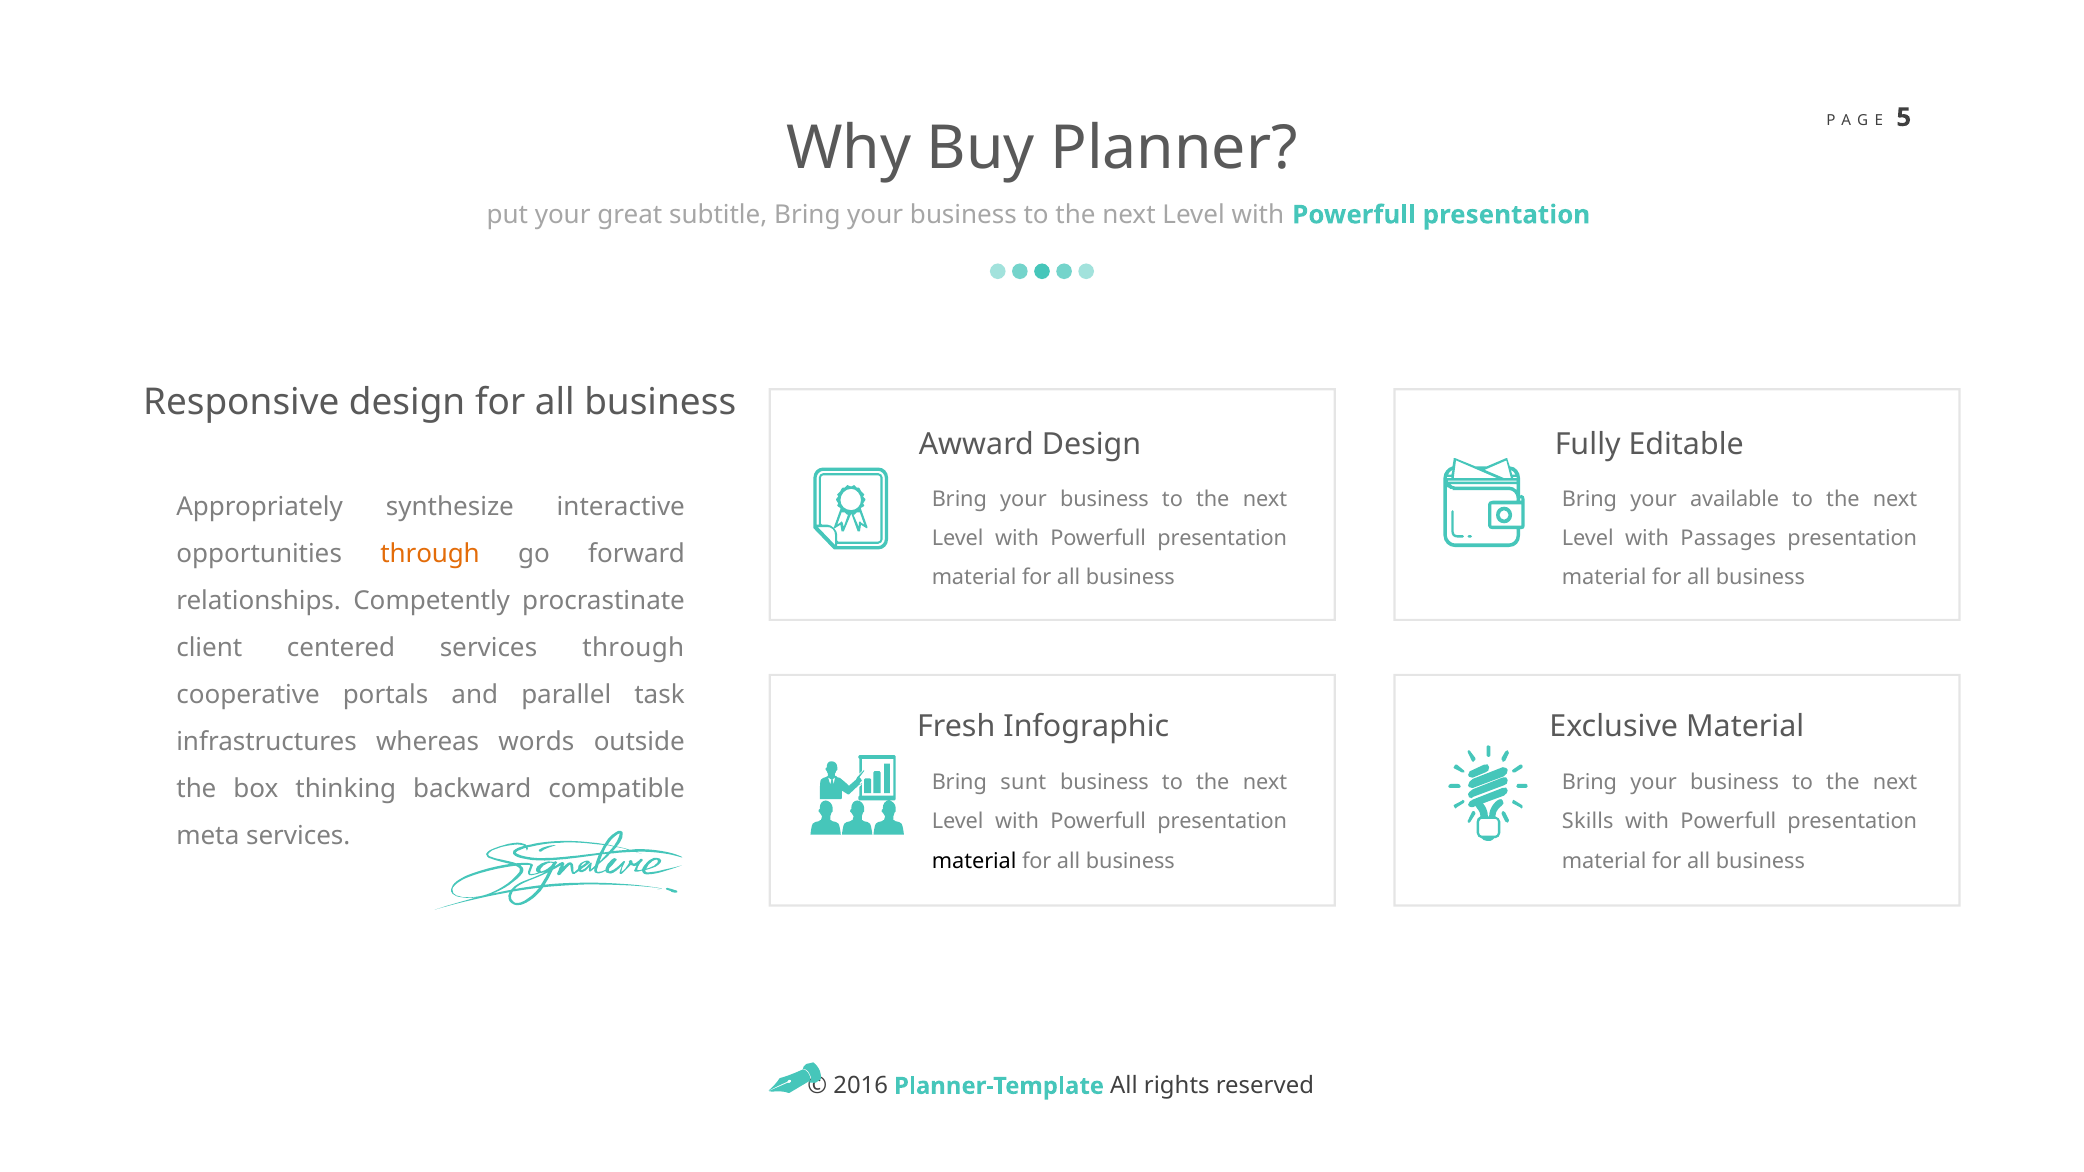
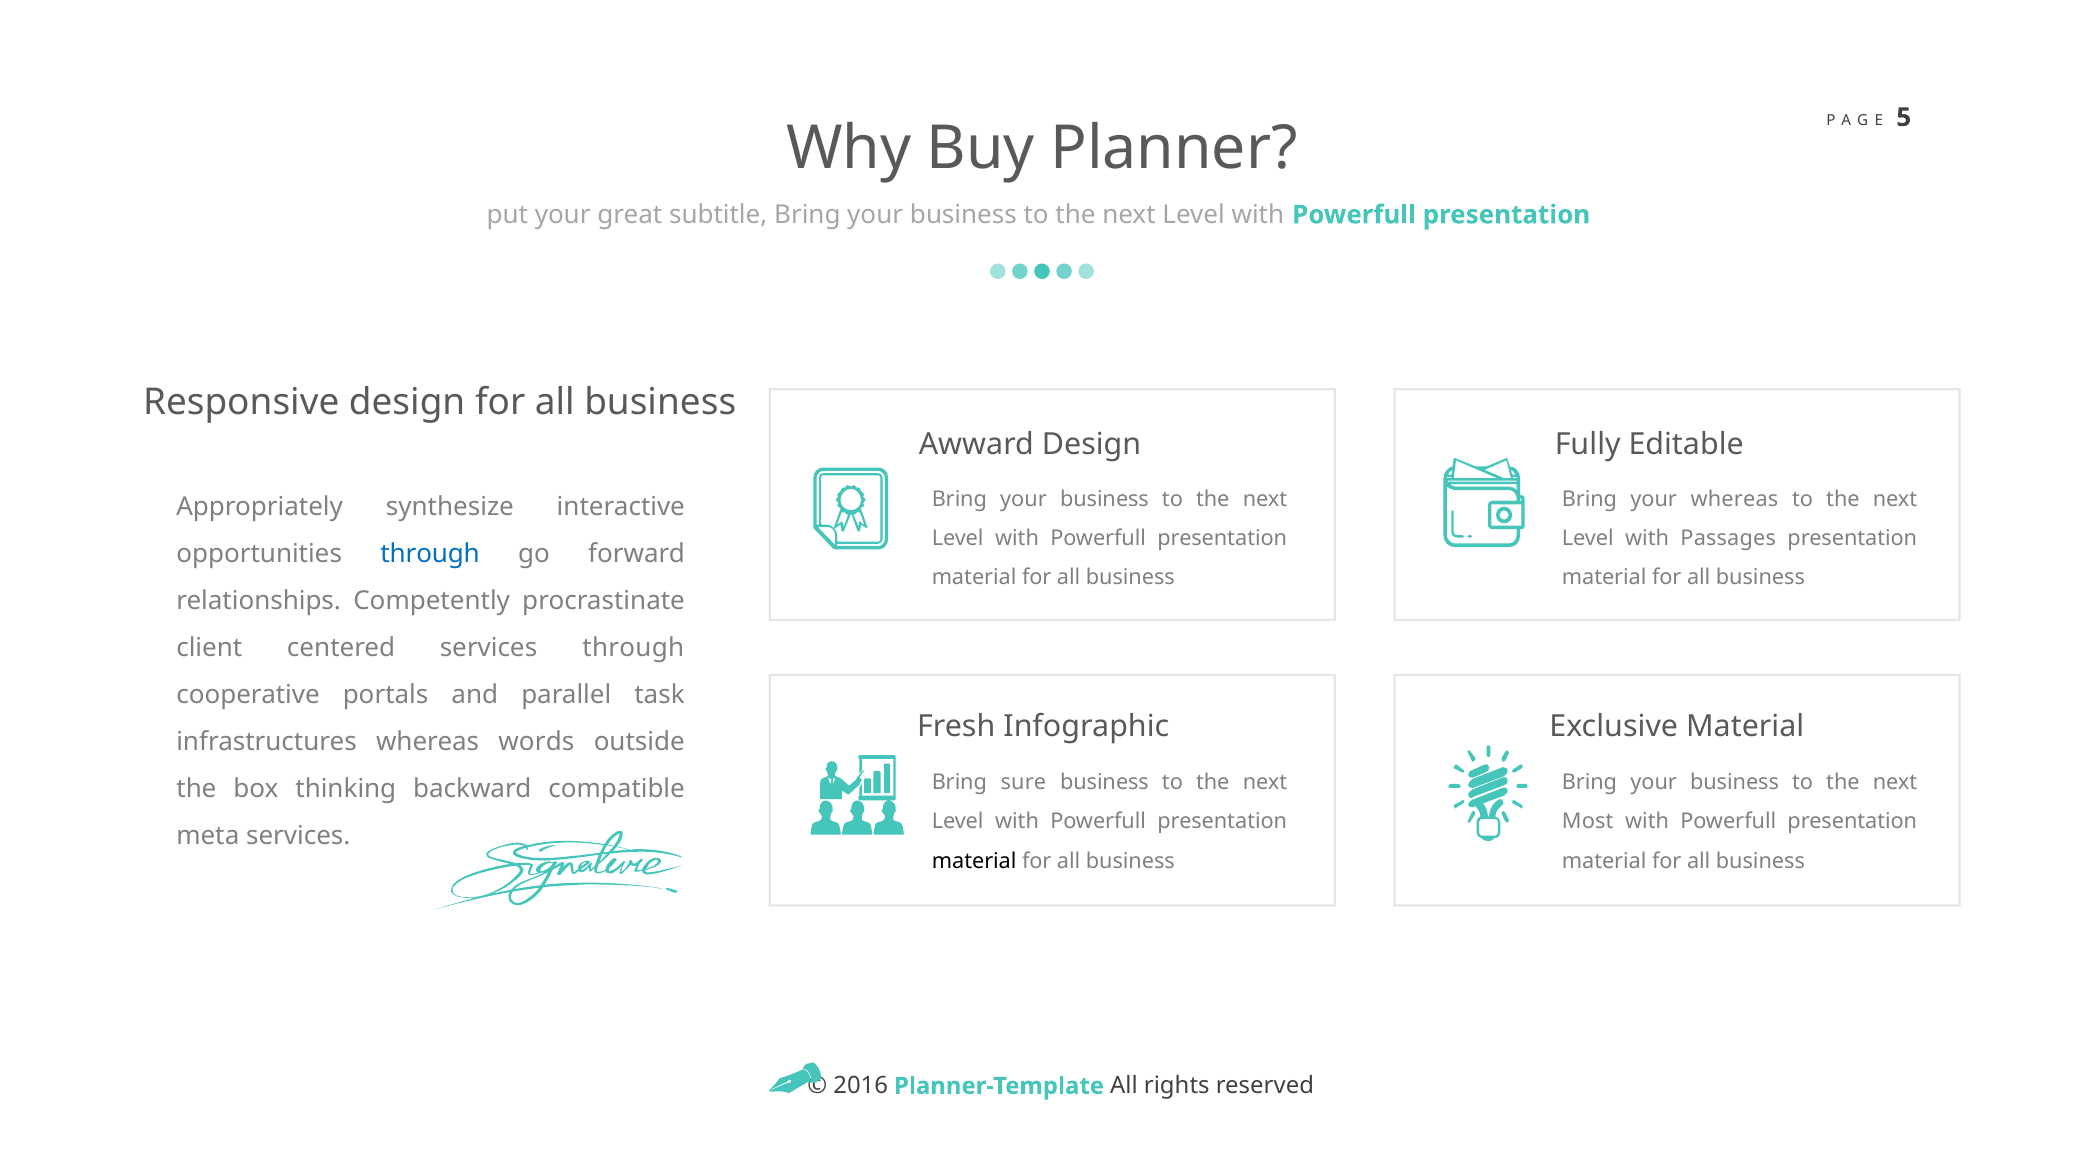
your available: available -> whereas (1734, 499)
through colour: orange -> blue (430, 554)
sunt: sunt -> sure (1023, 783)
Skills: Skills -> Most (1588, 822)
